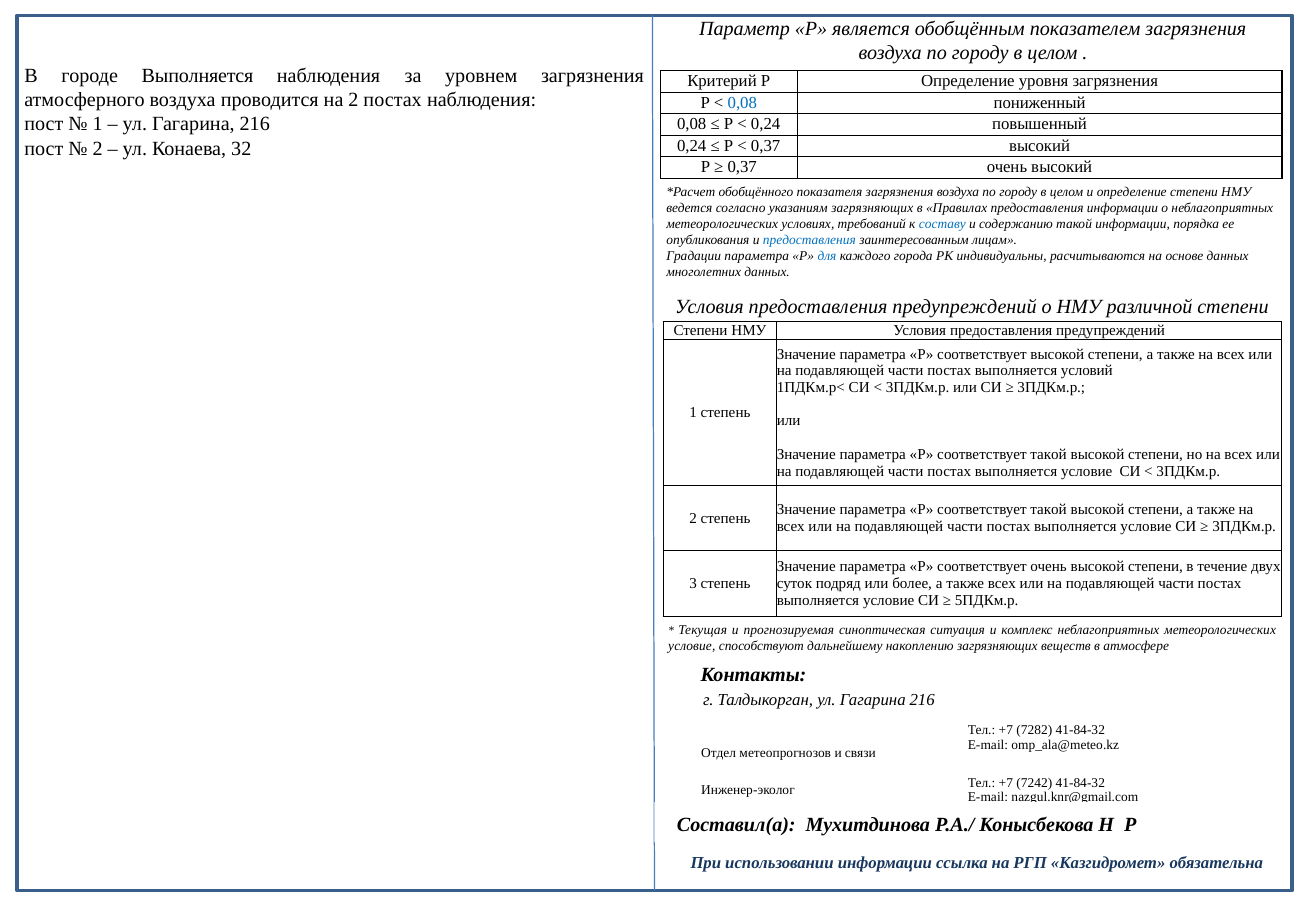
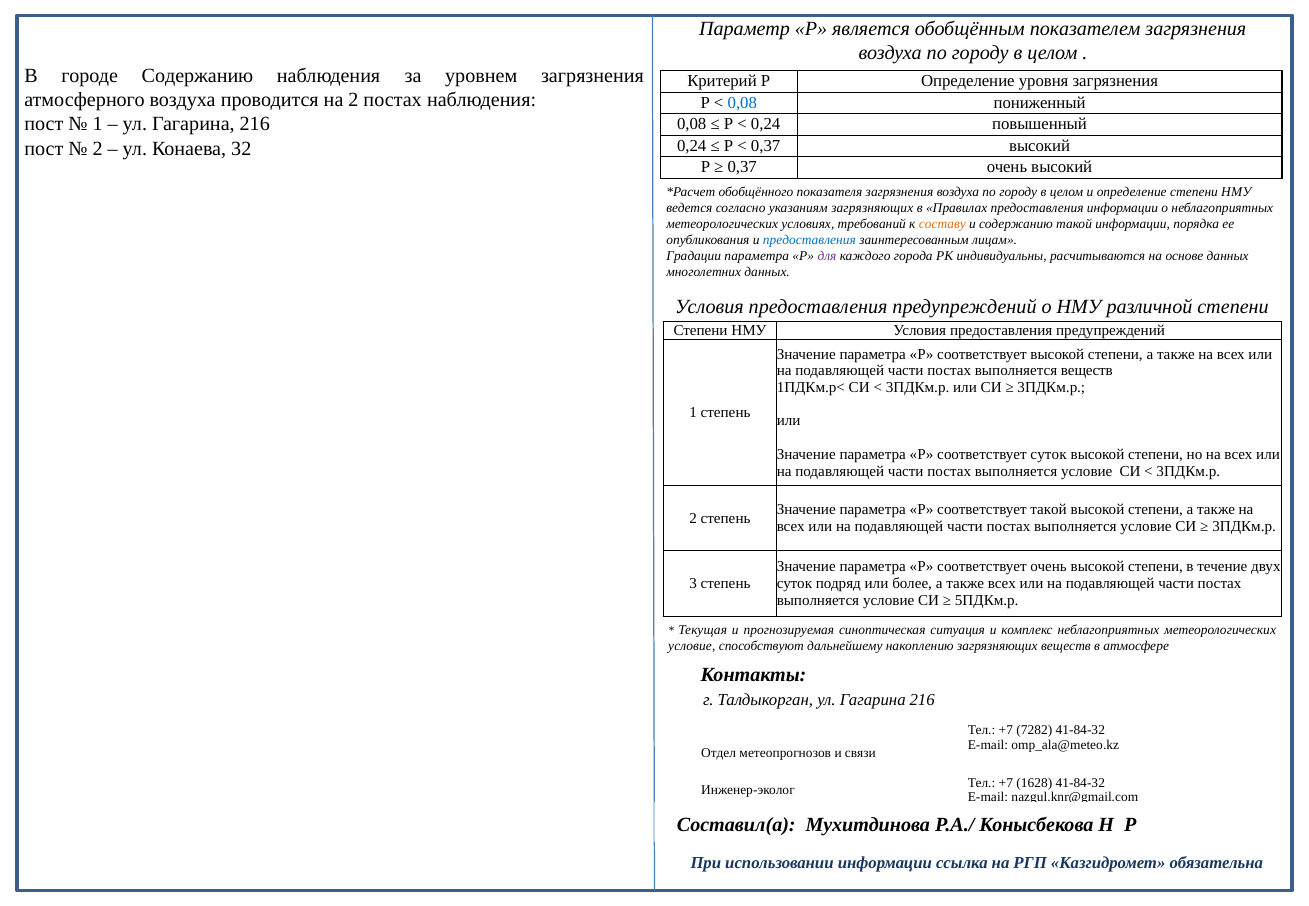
городе Выполняется: Выполняется -> Содержанию (198, 76)
составу colour: blue -> orange (942, 224)
для colour: blue -> purple (827, 256)
выполняется условий: условий -> веществ (1087, 371)
такой: такой -> суток (1049, 455)
7242: 7242 -> 1628 (1034, 783)
